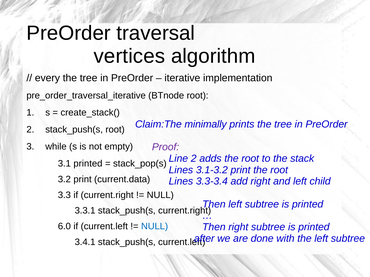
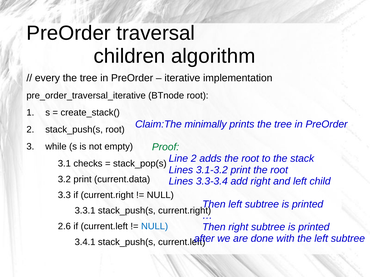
vertices: vertices -> children (129, 56)
Proof colour: purple -> green (166, 147)
3.1 printed: printed -> checks (88, 164)
6.0: 6.0 -> 2.6 (64, 227)
